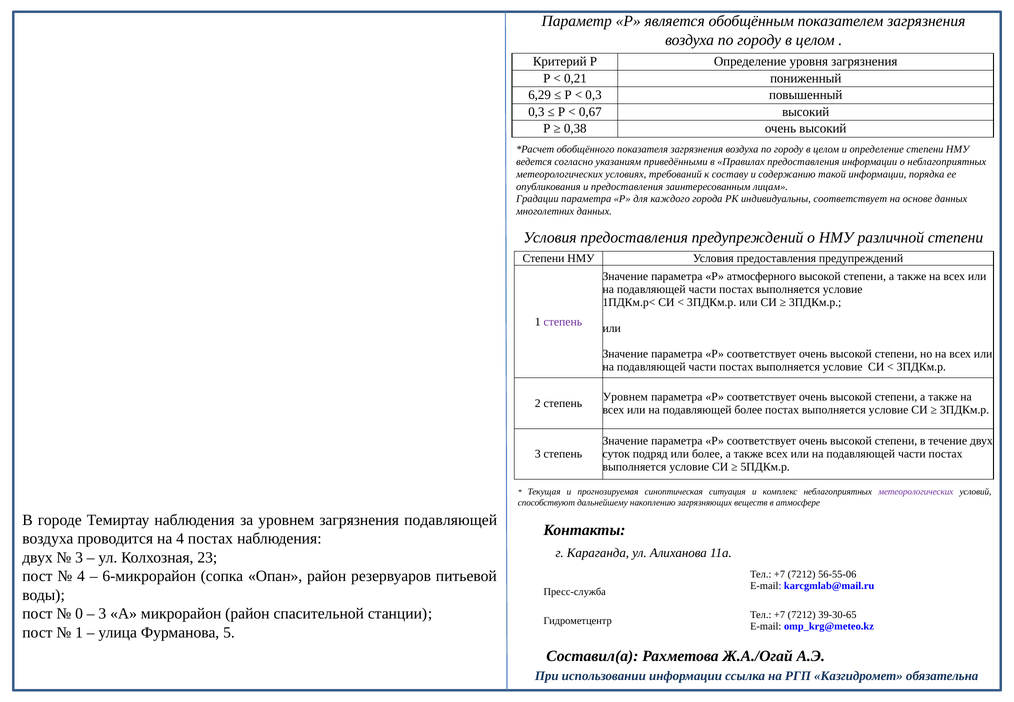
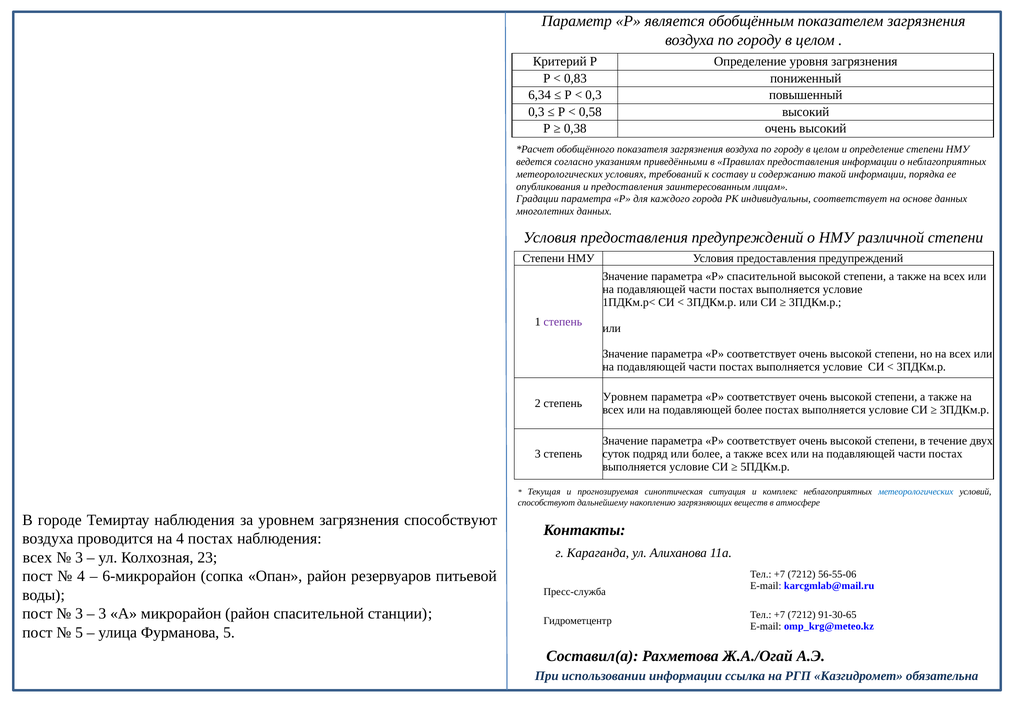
0,21: 0,21 -> 0,83 (575, 78)
6,29: 6,29 -> 6,34 (540, 95)
0,67: 0,67 -> 0,58 (590, 112)
Р атмосферного: атмосферного -> спасительной (761, 276)
метеорологических colour: purple -> blue (916, 492)
загрязнения подавляющей: подавляющей -> способствуют (451, 520)
двух: двух -> всех (37, 557)
0: 0 -> 3 (79, 614)
39-30-65: 39-30-65 -> 91-30-65 (837, 615)
1: 1 -> 5 (79, 632)
